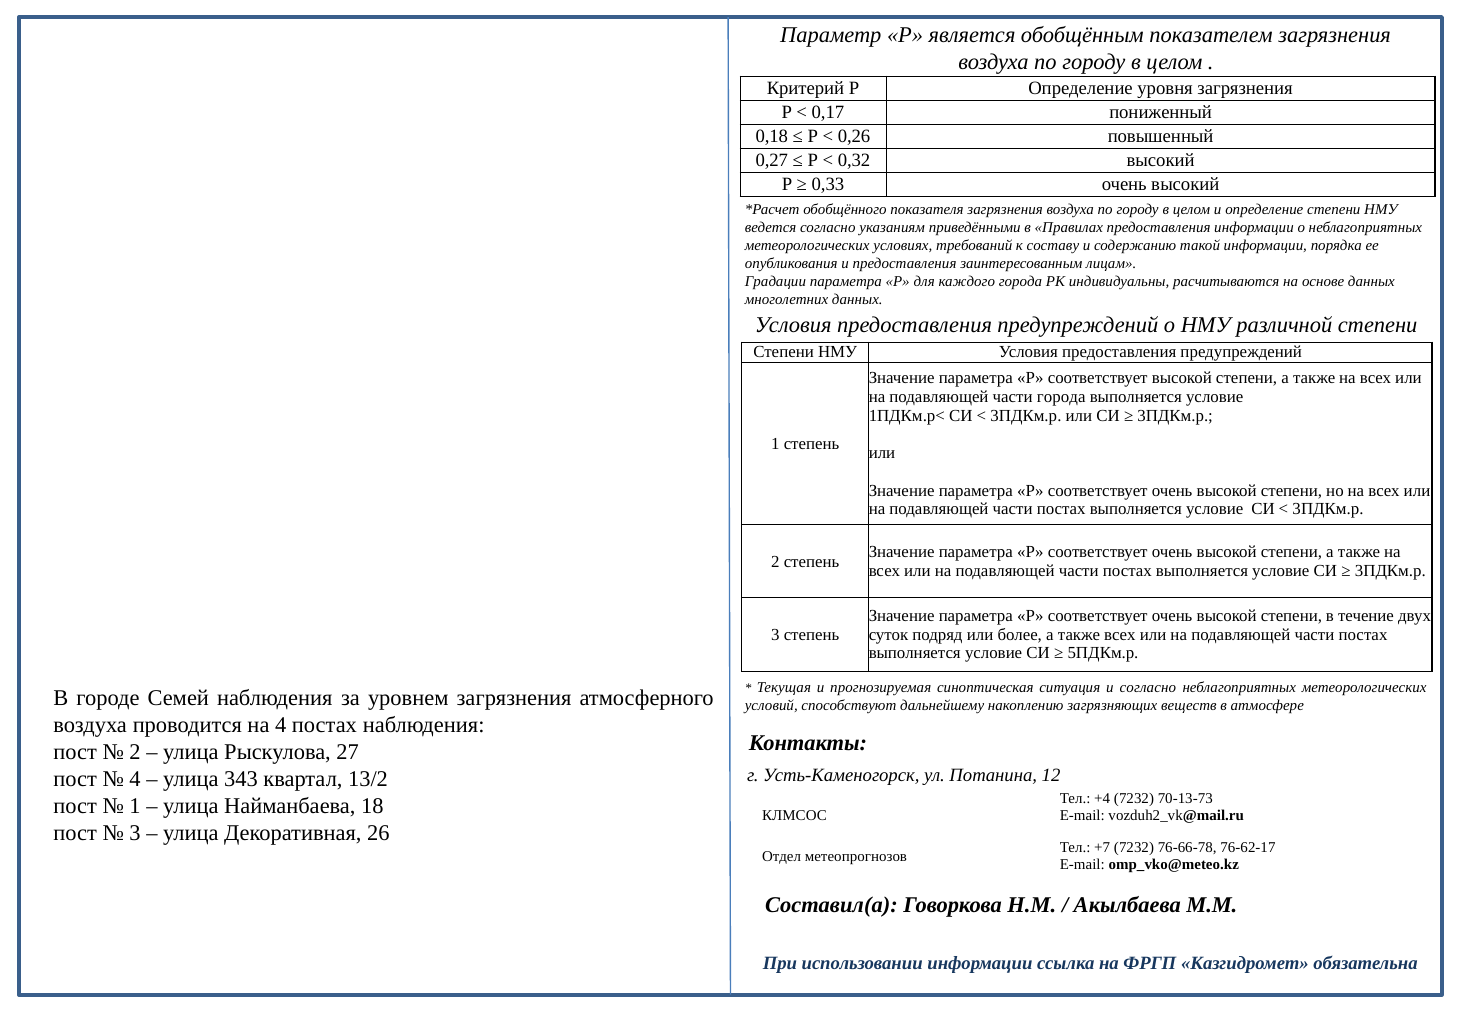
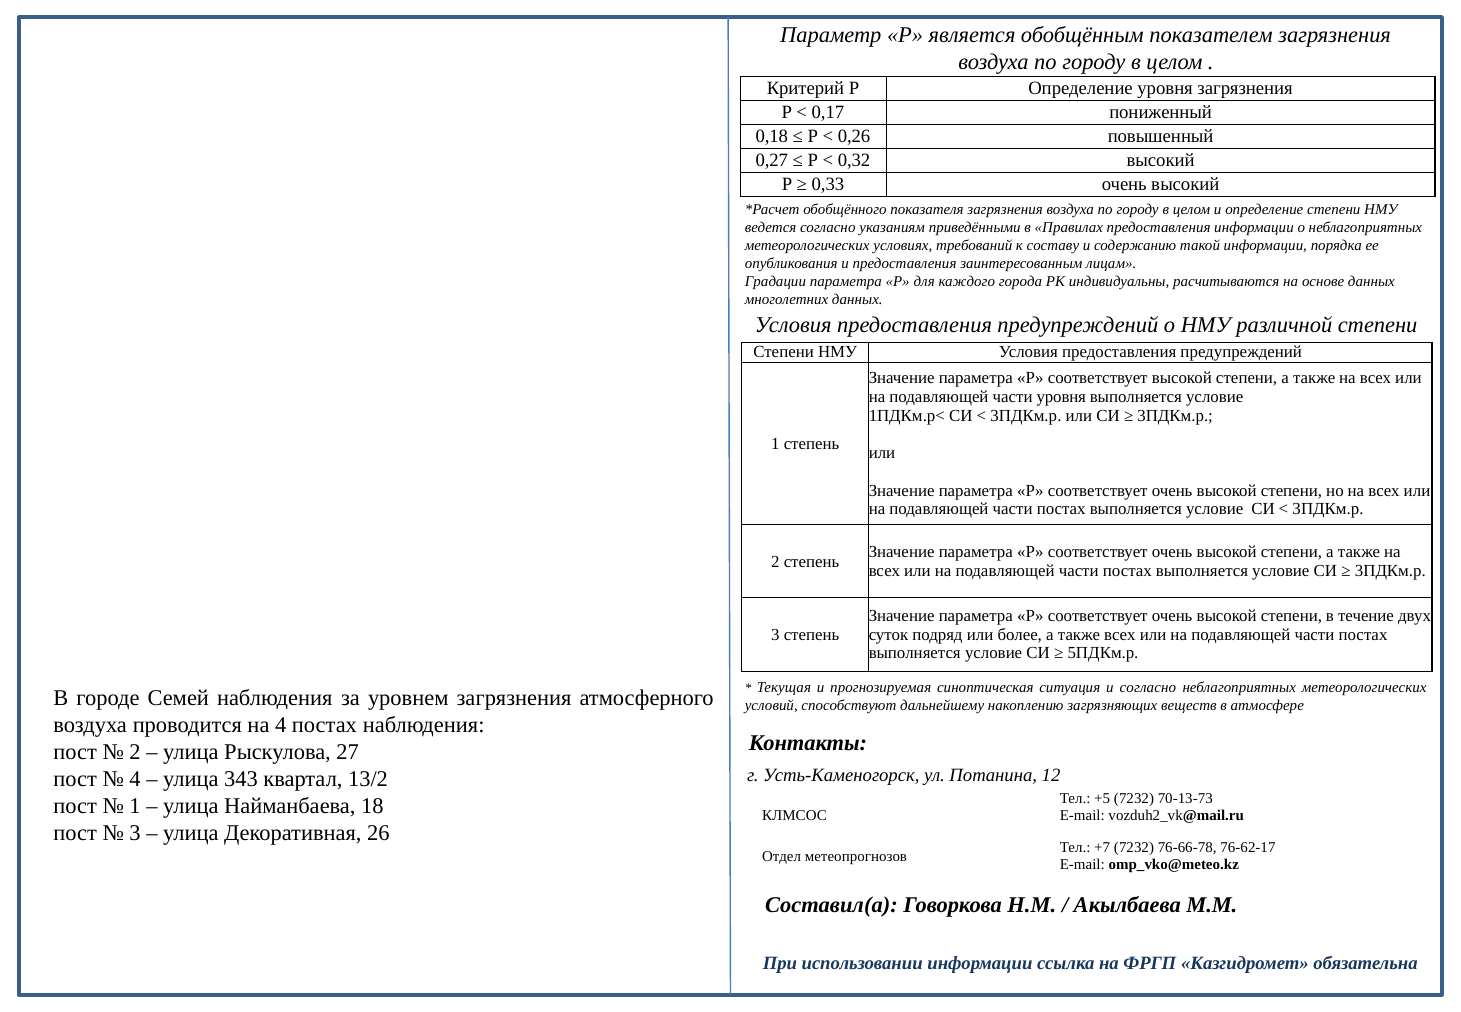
части города: города -> уровня (1061, 397)
+4: +4 -> +5 (1102, 798)
